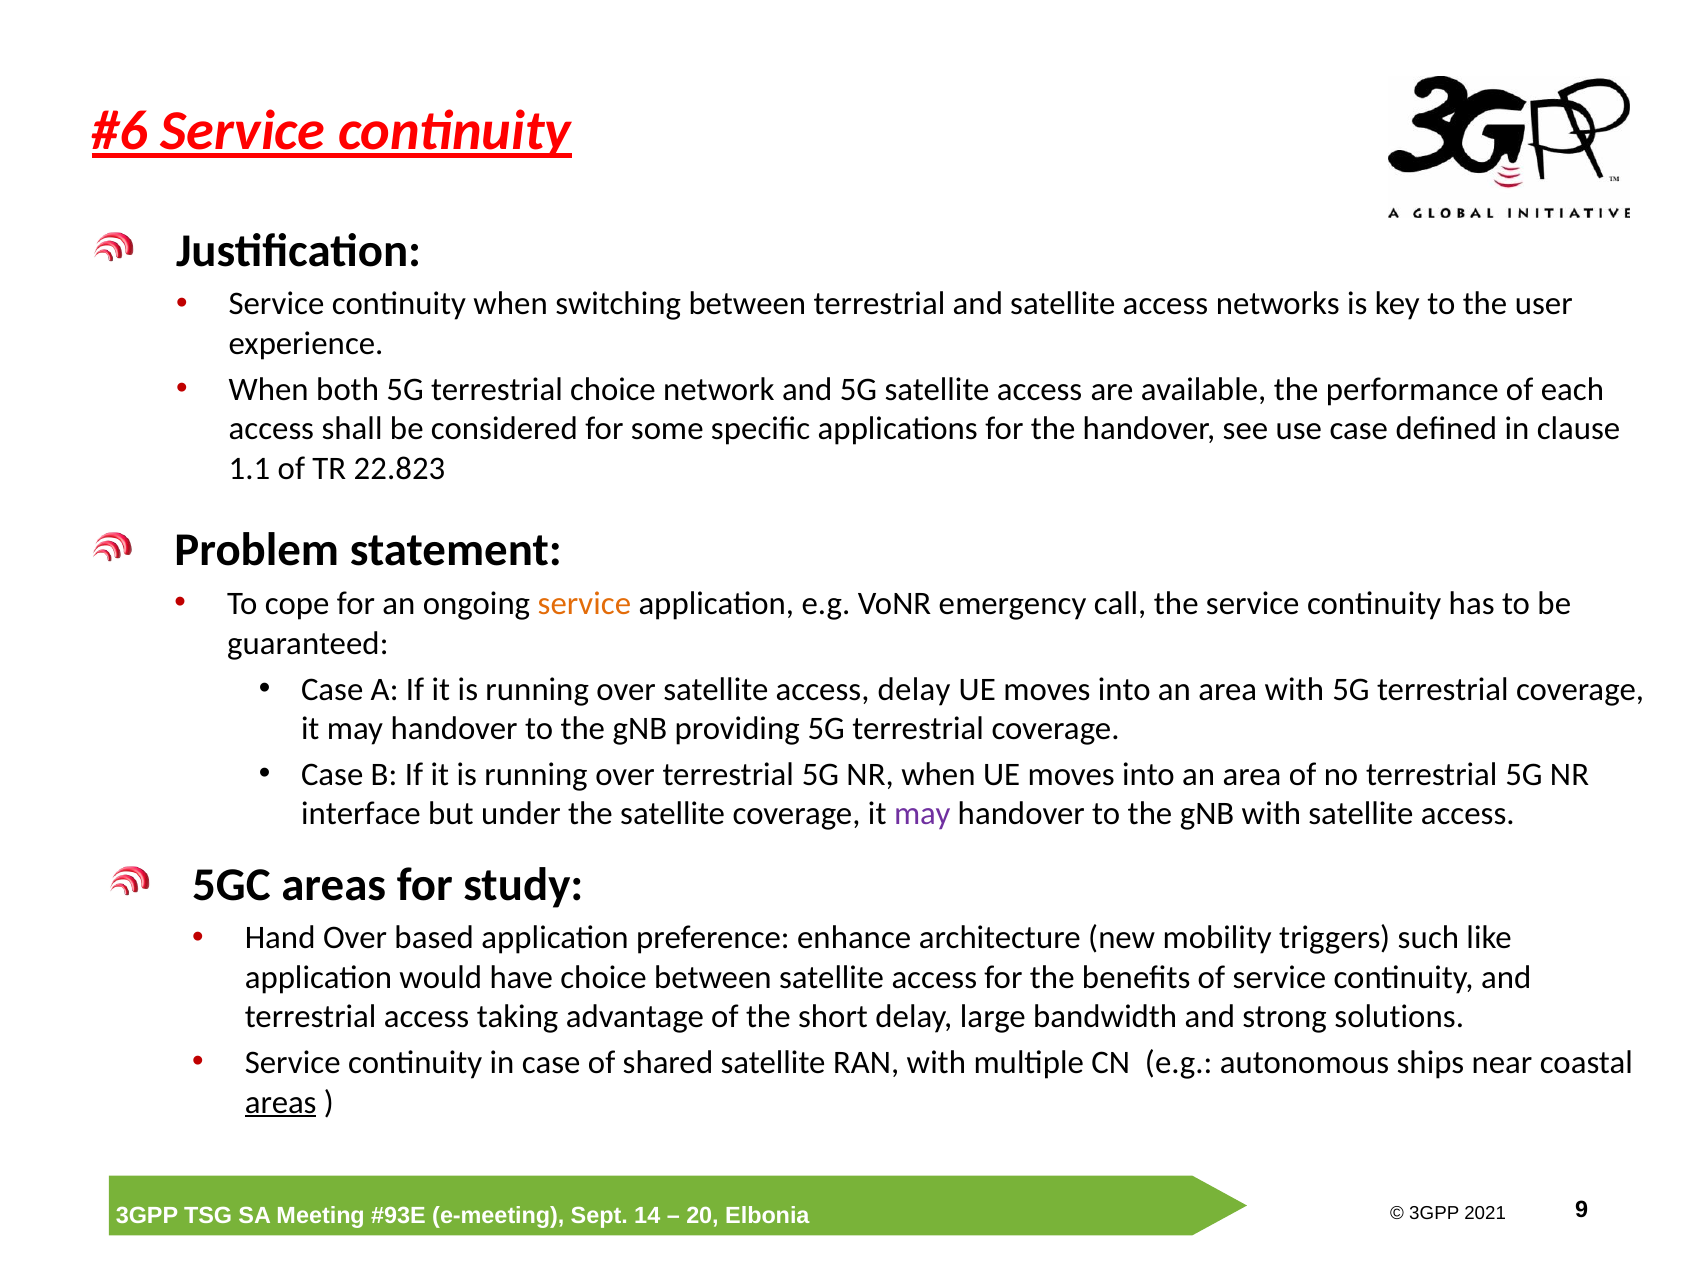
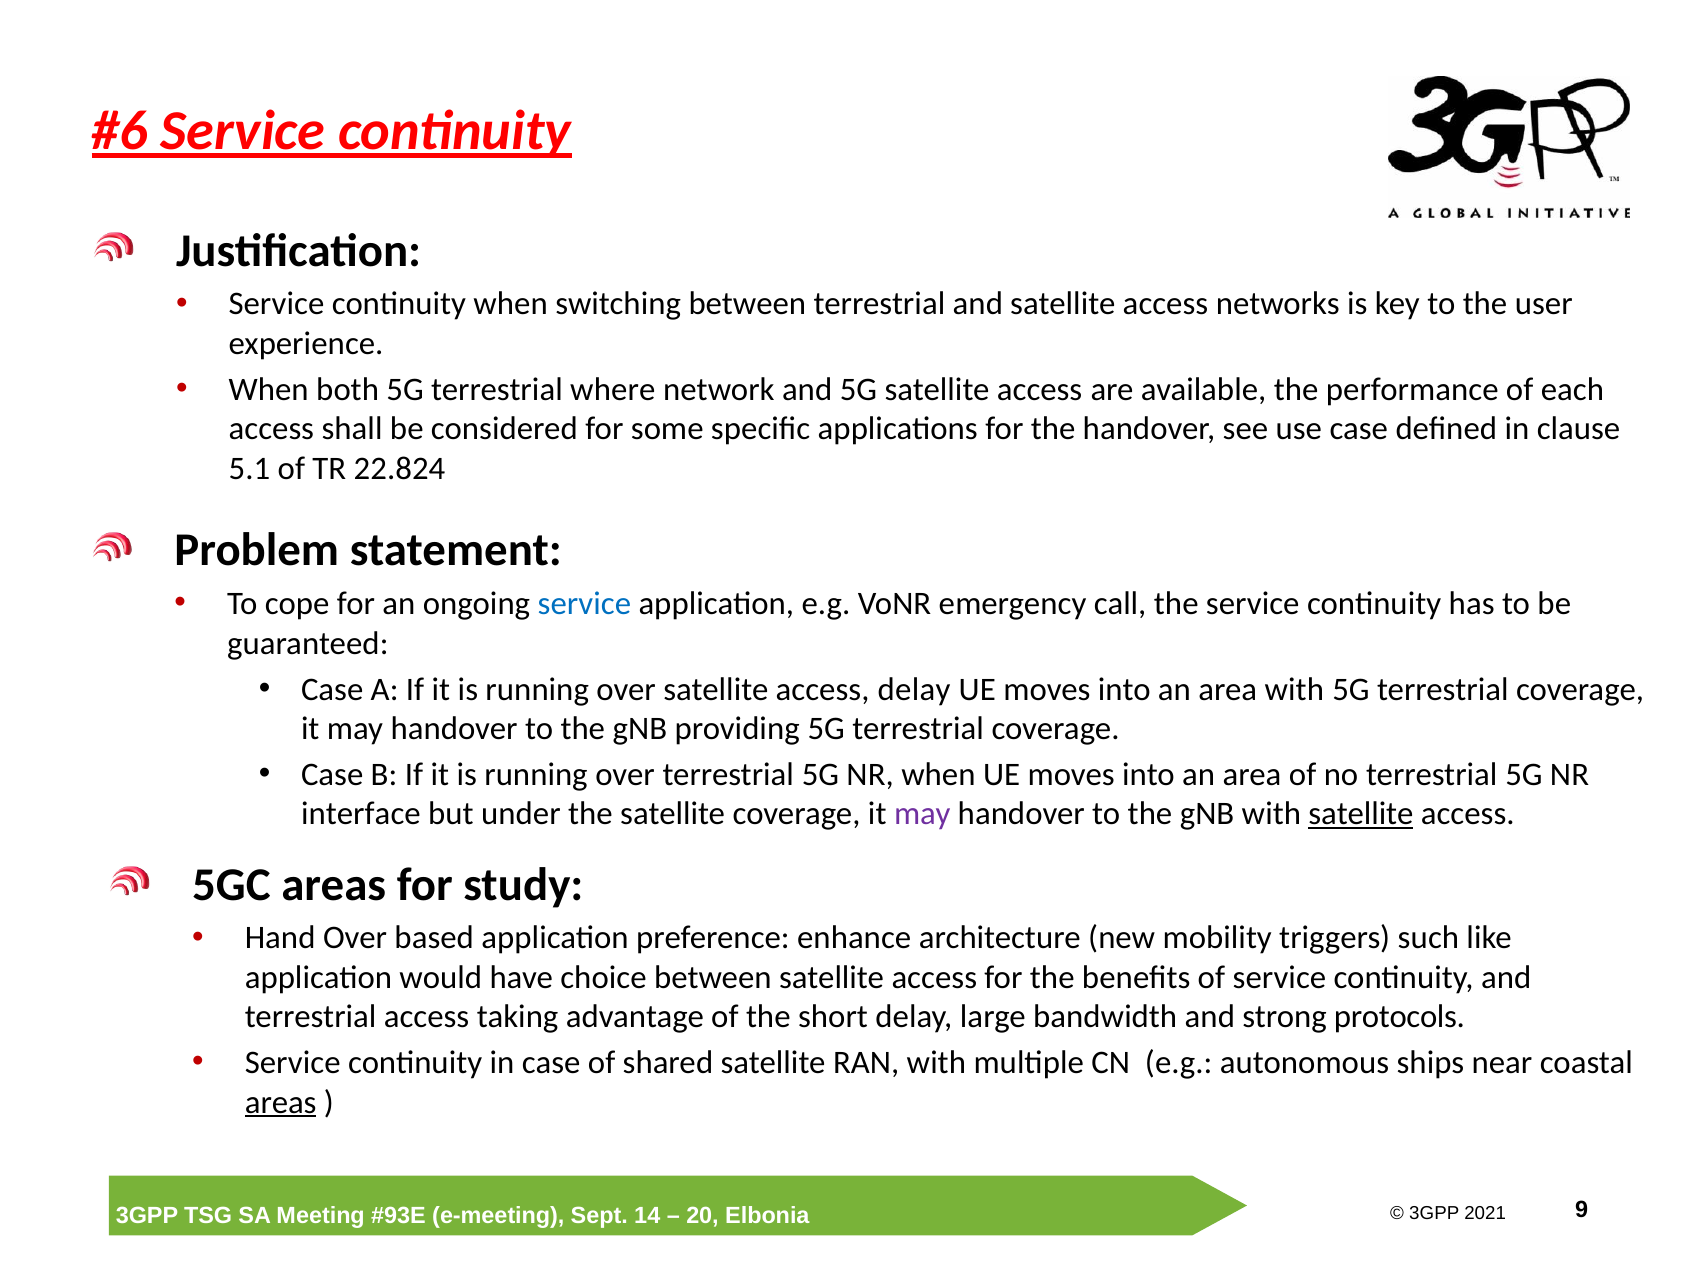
terrestrial choice: choice -> where (613, 390)
1.1: 1.1 -> 5.1 (249, 468)
22.823: 22.823 -> 22.824 (400, 468)
service colour: orange -> blue (584, 604)
satellite underline: none -> present (1361, 814)
solutions: solutions -> protocols (1399, 1017)
